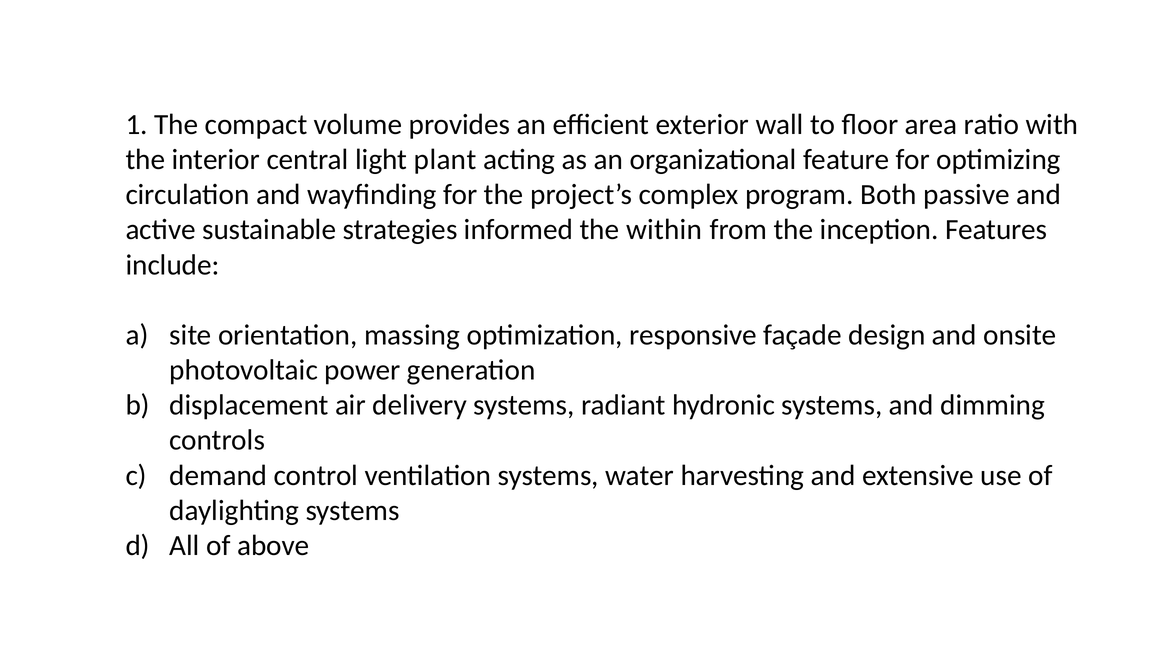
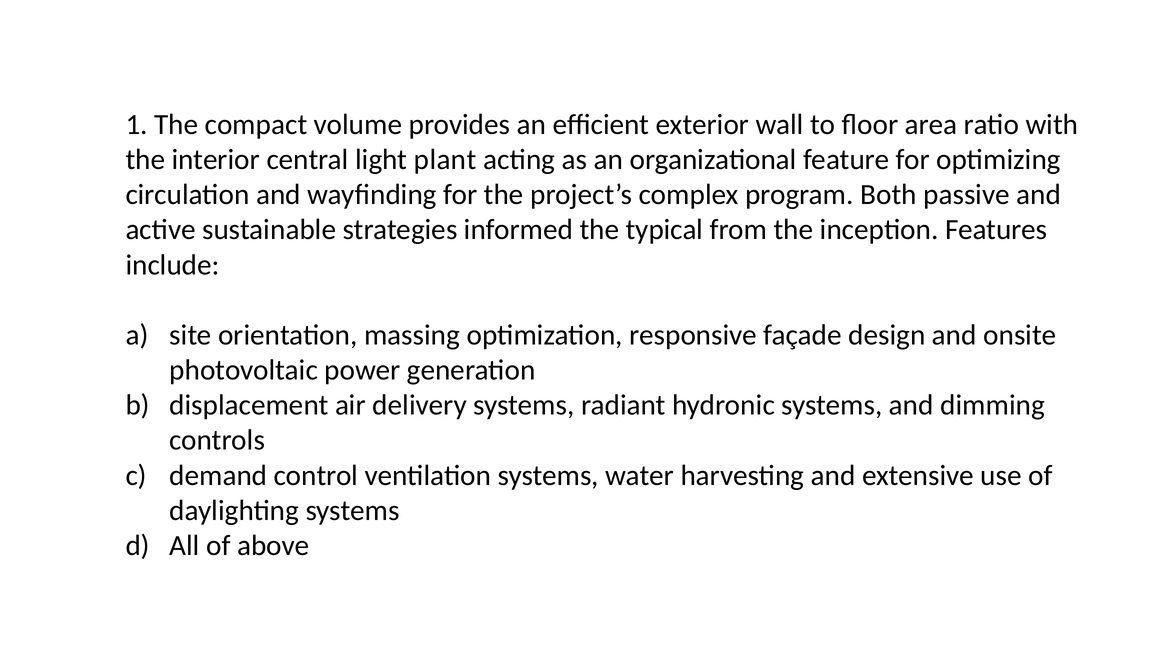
within: within -> typical (664, 230)
